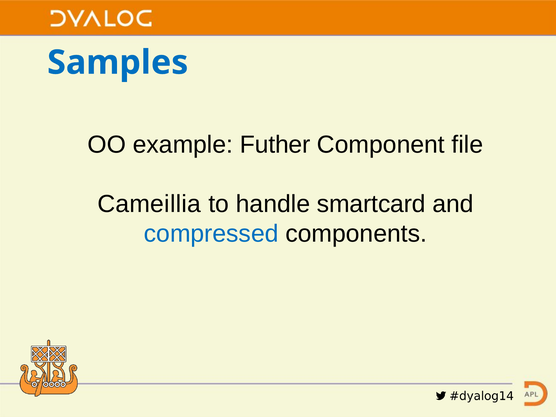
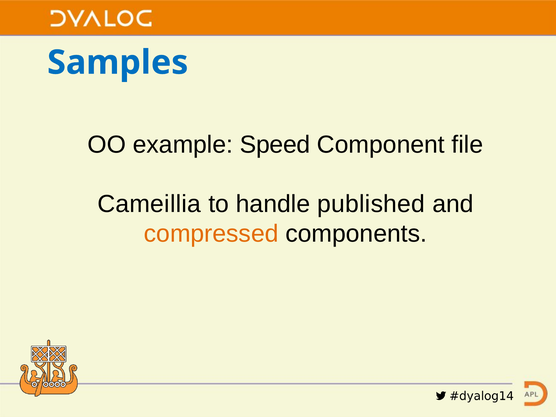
Futher: Futher -> Speed (275, 145)
smartcard: smartcard -> published (371, 204)
compressed colour: blue -> orange (211, 234)
